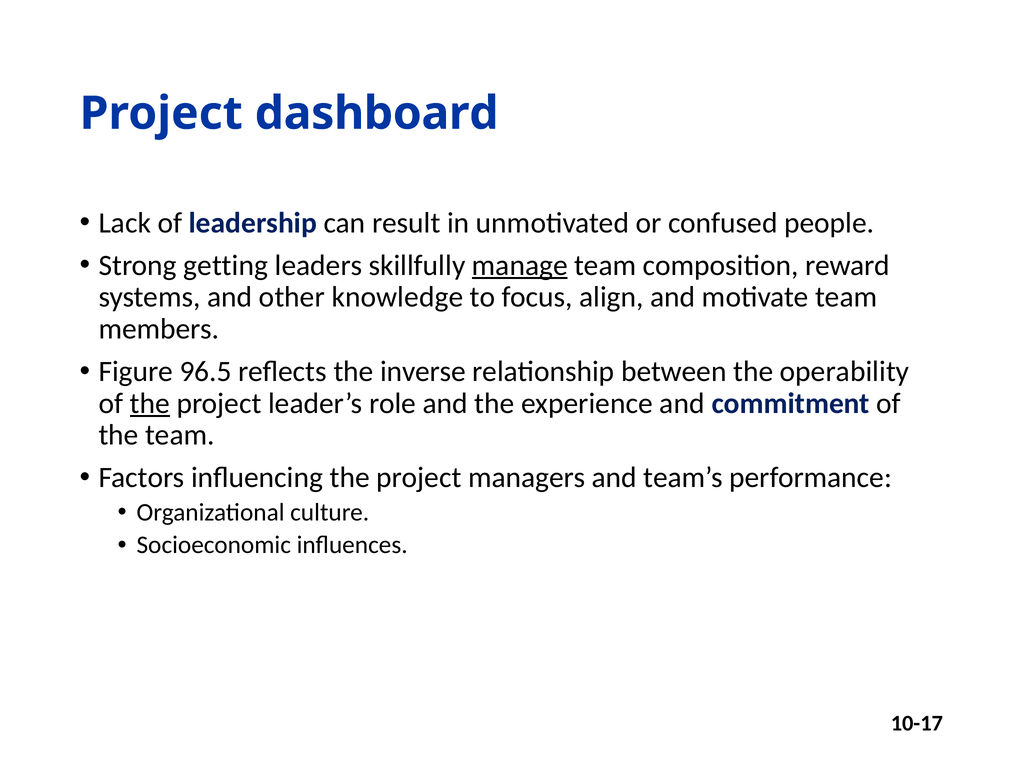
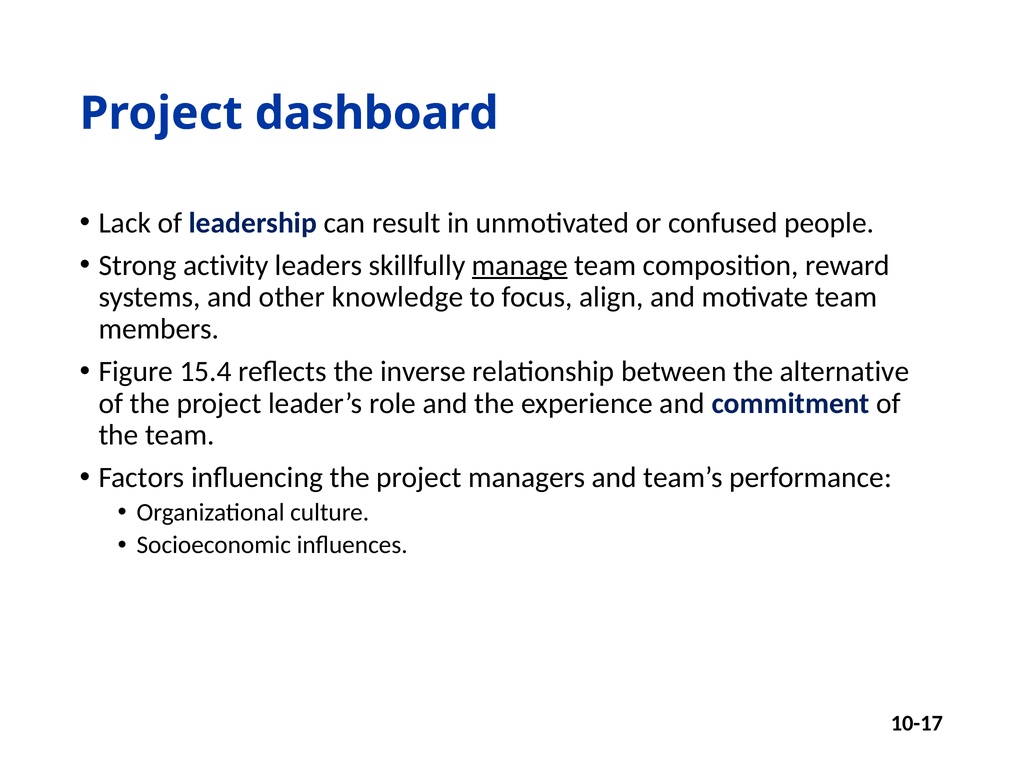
getting: getting -> activity (226, 265)
96.5: 96.5 -> 15.4 (206, 371)
operability: operability -> alternative (845, 371)
the underline: present -> none (150, 403)
